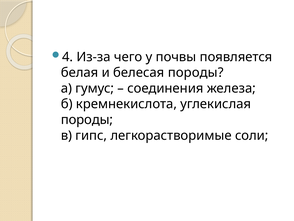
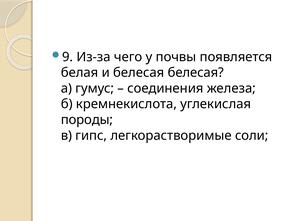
4: 4 -> 9 (68, 57)
белесая породы: породы -> белесая (196, 72)
